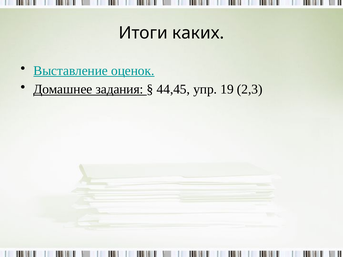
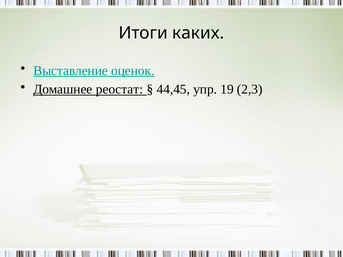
задания: задания -> реостат (119, 89)
